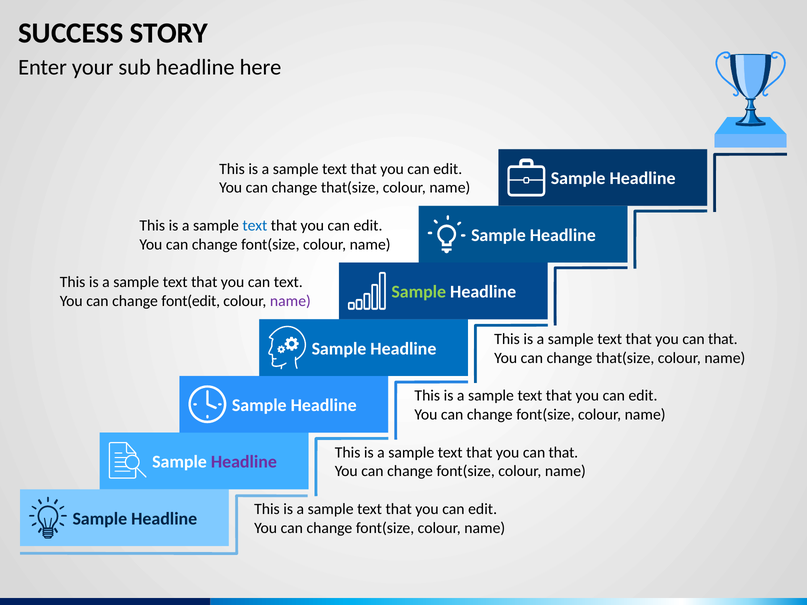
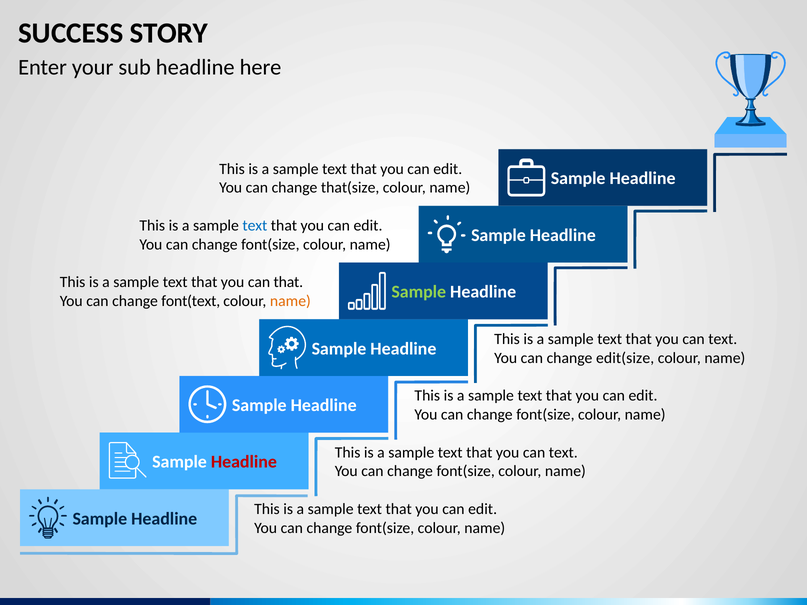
can text: text -> that (288, 282)
font(edit: font(edit -> font(text (191, 301)
name colour: purple -> orange (290, 301)
that: that -> text (723, 339)
that(size: that(size -> edit(size (625, 358)
that: that -> text (563, 453)
Headline colour: purple -> red (244, 462)
